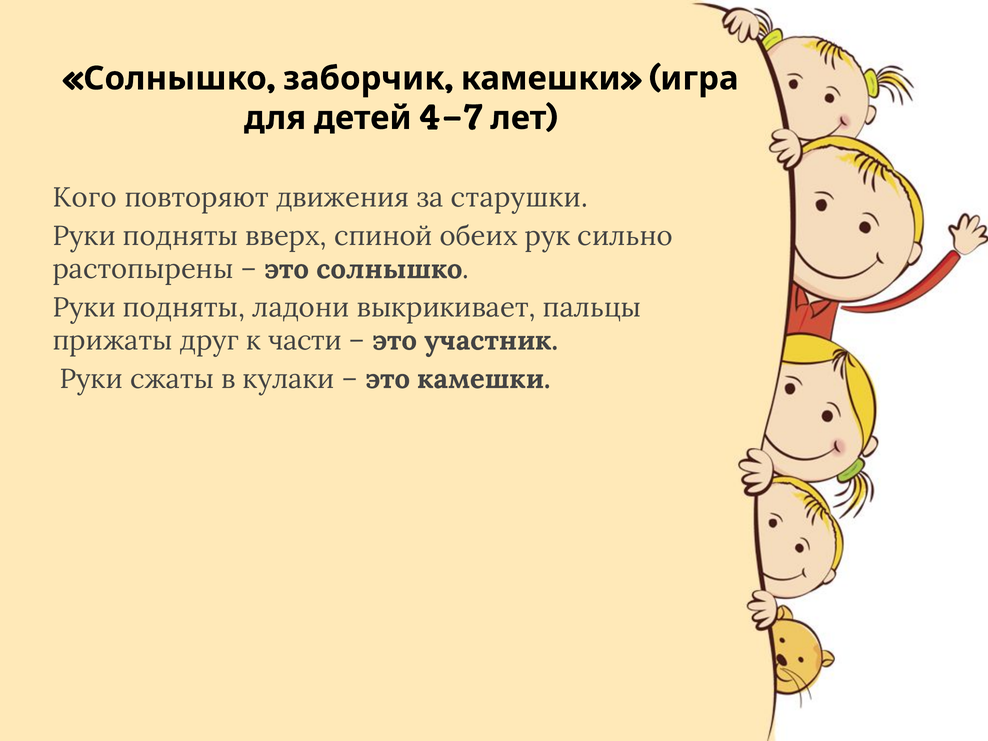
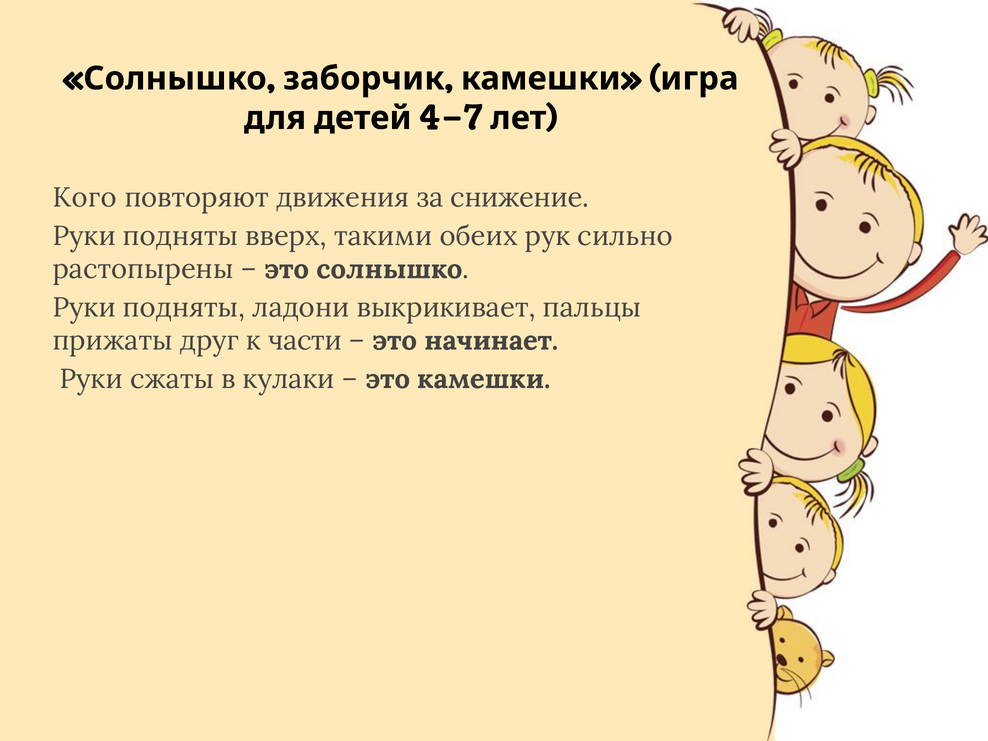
старушки: старушки -> снижение (520, 198)
спиной: спиной -> такими (383, 236)
участник: участник -> начинает (491, 341)
